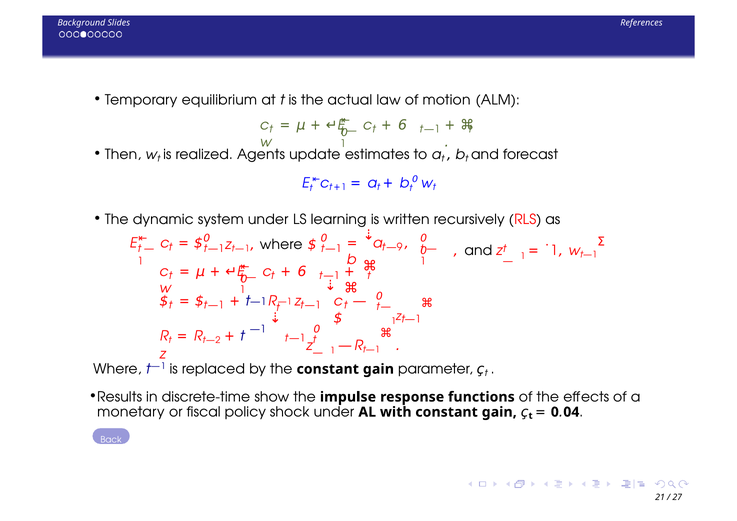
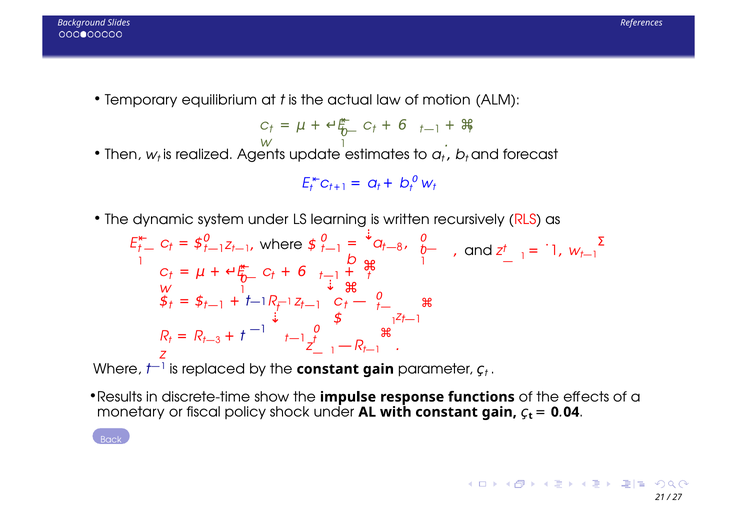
9: 9 -> 8 (400, 247)
2: 2 -> 3 (218, 340)
